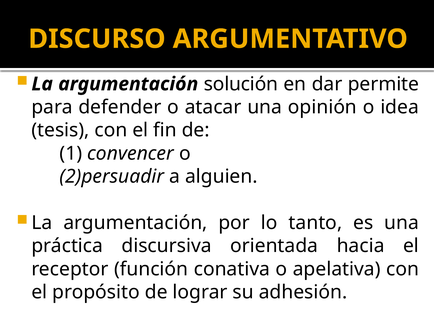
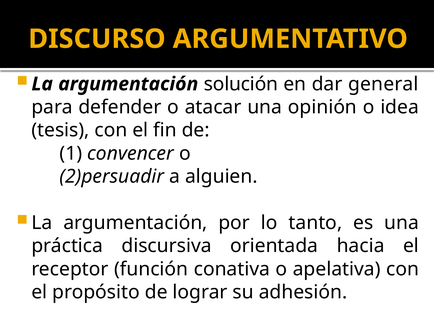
permite: permite -> general (383, 84)
